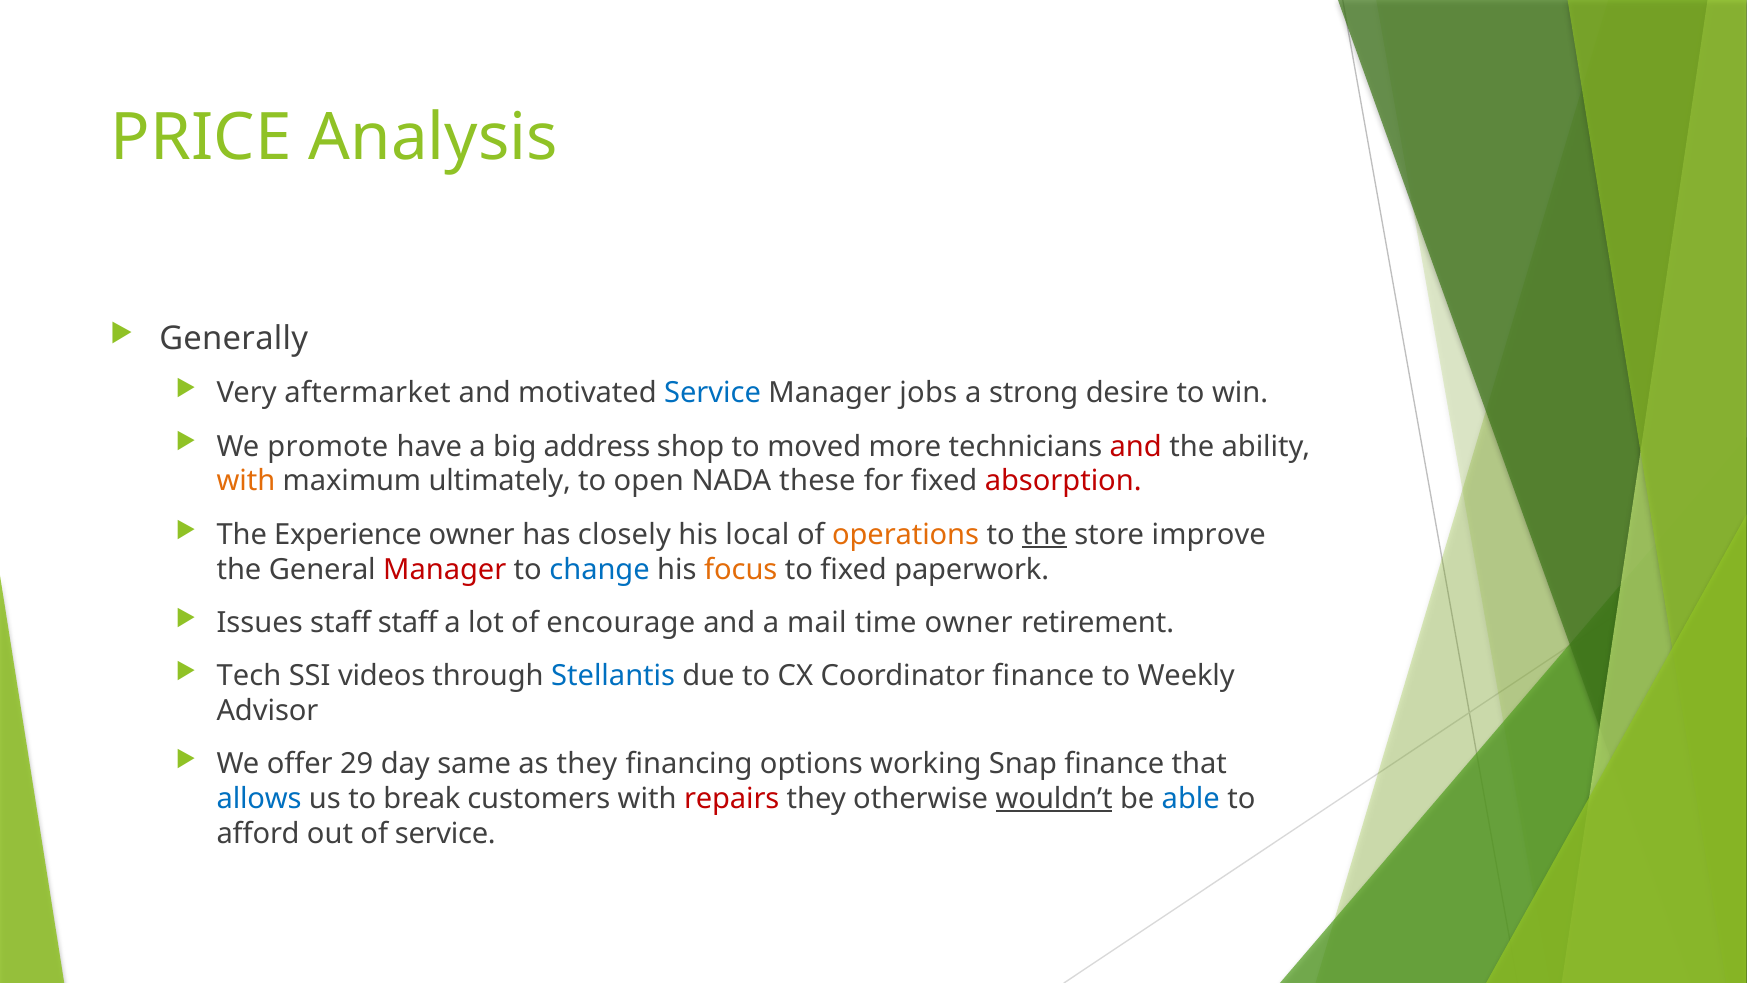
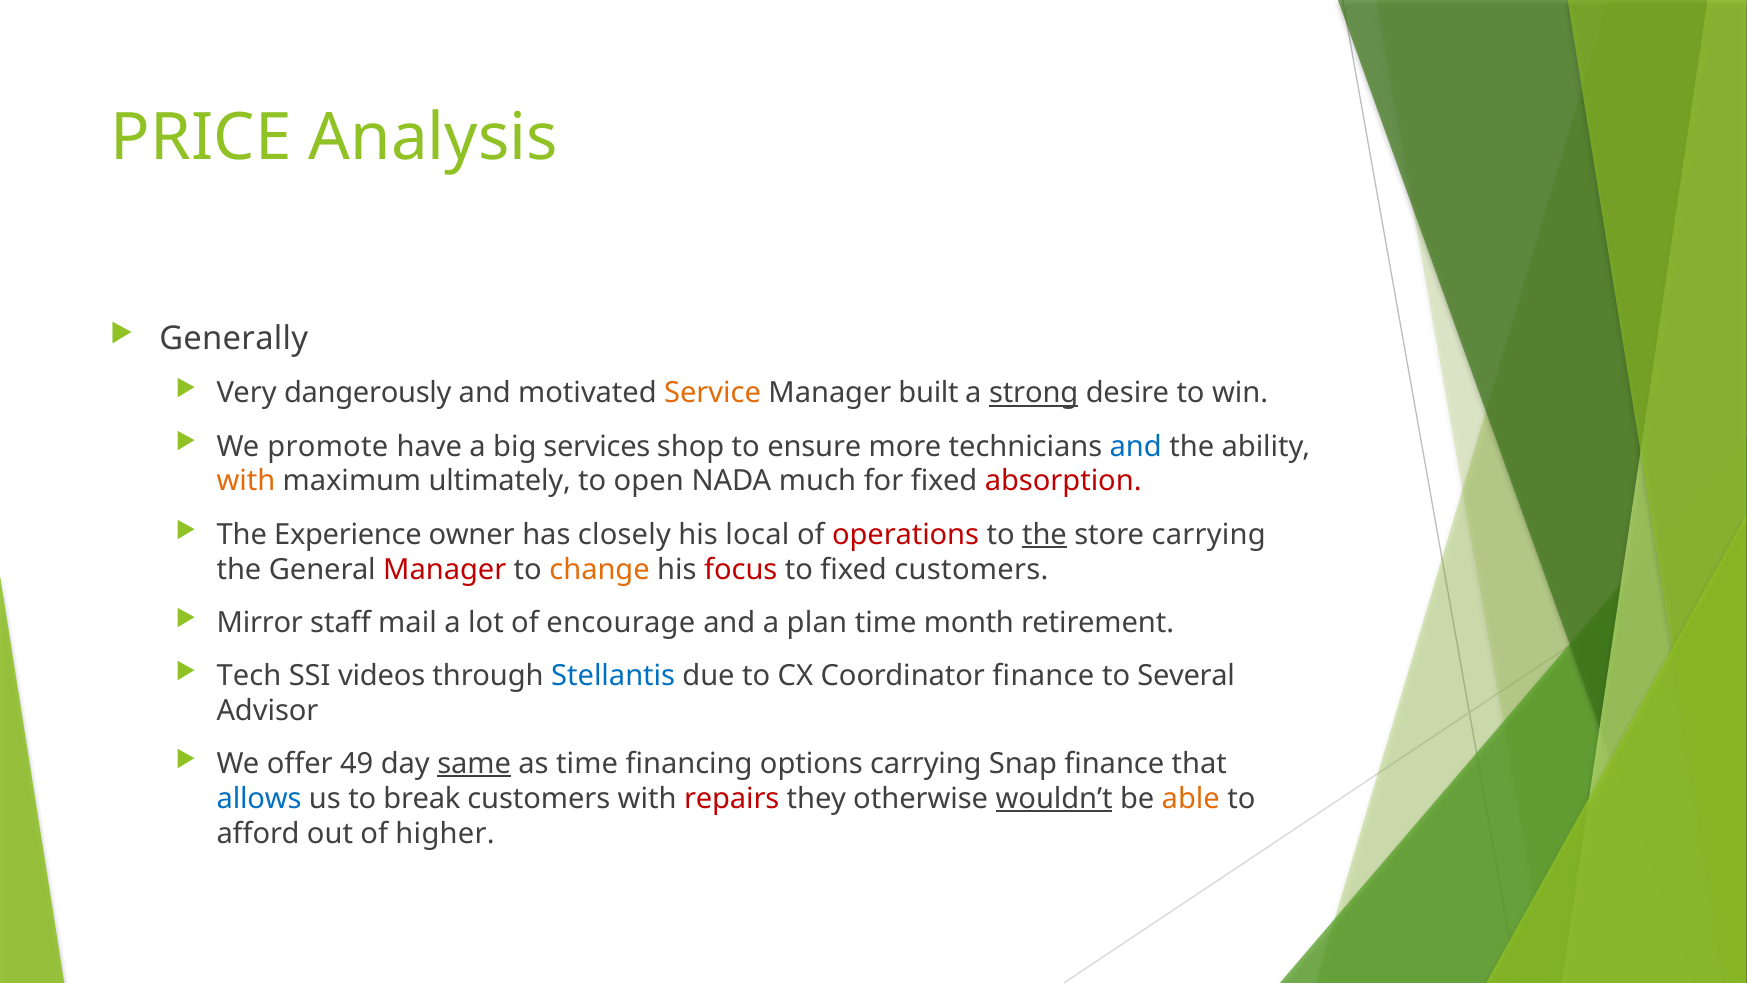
aftermarket: aftermarket -> dangerously (368, 393)
Service colour: blue -> orange (713, 393)
jobs: jobs -> built (929, 393)
strong underline: none -> present (1034, 393)
address: address -> services (597, 446)
moved: moved -> ensure (814, 446)
and colour: red -> blue (1136, 446)
these: these -> much (818, 481)
operations colour: orange -> red (906, 534)
store improve: improve -> carrying (1209, 534)
change colour: blue -> orange (600, 569)
focus colour: orange -> red (741, 569)
fixed paperwork: paperwork -> customers (971, 569)
Issues: Issues -> Mirror (260, 622)
staff staff: staff -> mail (408, 622)
mail: mail -> plan (817, 622)
time owner: owner -> month (969, 622)
Weekly: Weekly -> Several (1186, 676)
29: 29 -> 49 (357, 764)
same underline: none -> present (474, 764)
as they: they -> time (587, 764)
options working: working -> carrying (926, 764)
able colour: blue -> orange (1191, 799)
of service: service -> higher (445, 833)
